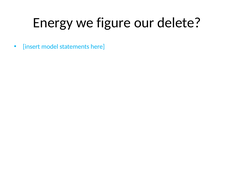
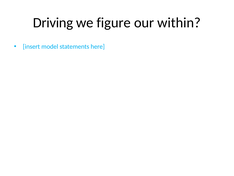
Energy: Energy -> Driving (53, 23)
delete: delete -> within (179, 23)
